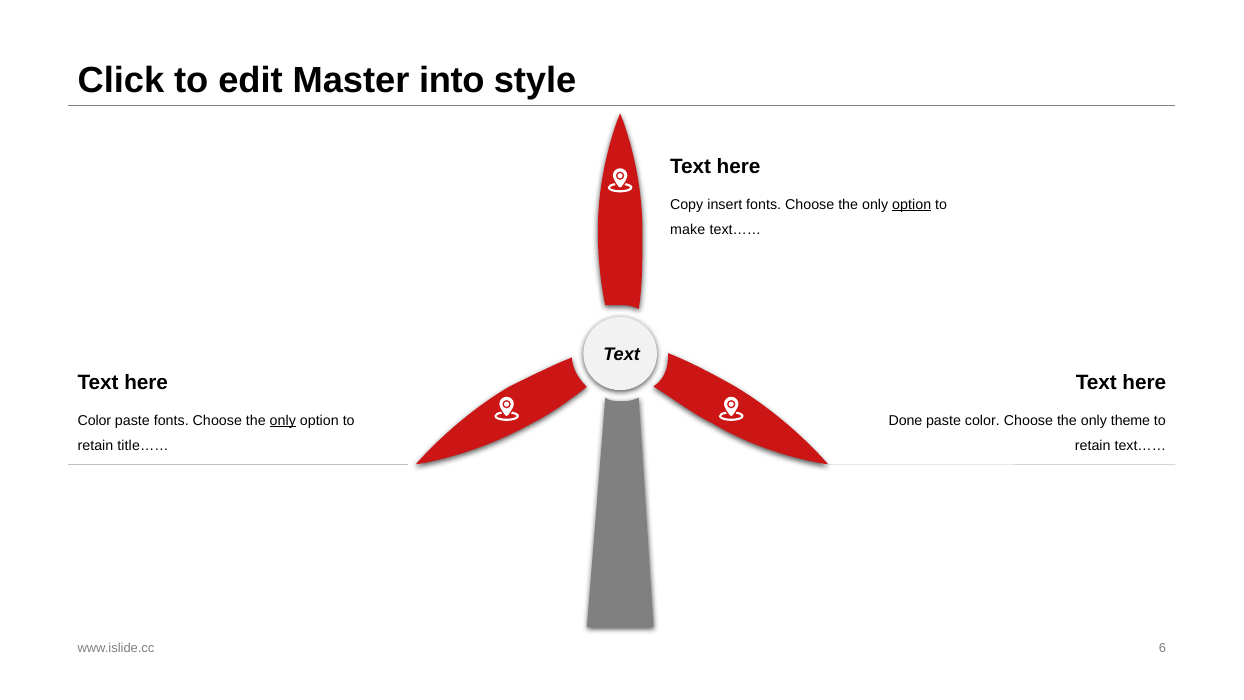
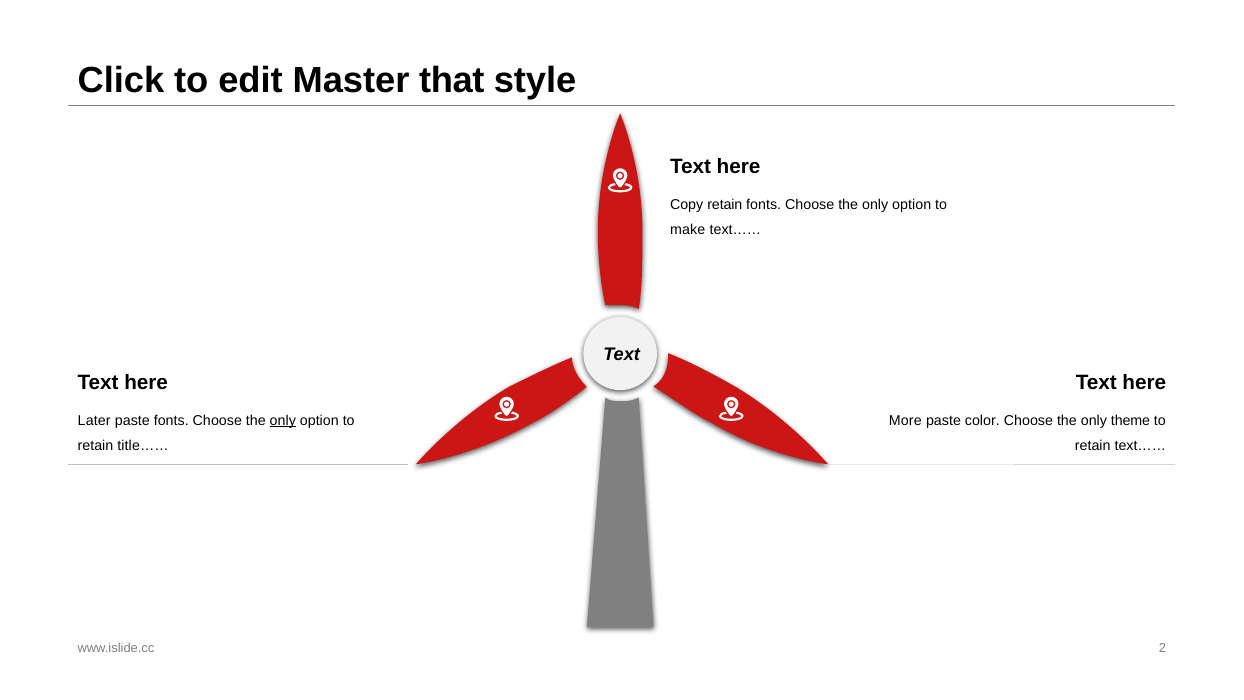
into: into -> that (452, 80)
Copy insert: insert -> retain (725, 204)
option underline: present -> none (912, 204)
Color: Color -> Later (94, 420)
Done: Done -> More (905, 420)
6: 6 -> 2 (1163, 648)
